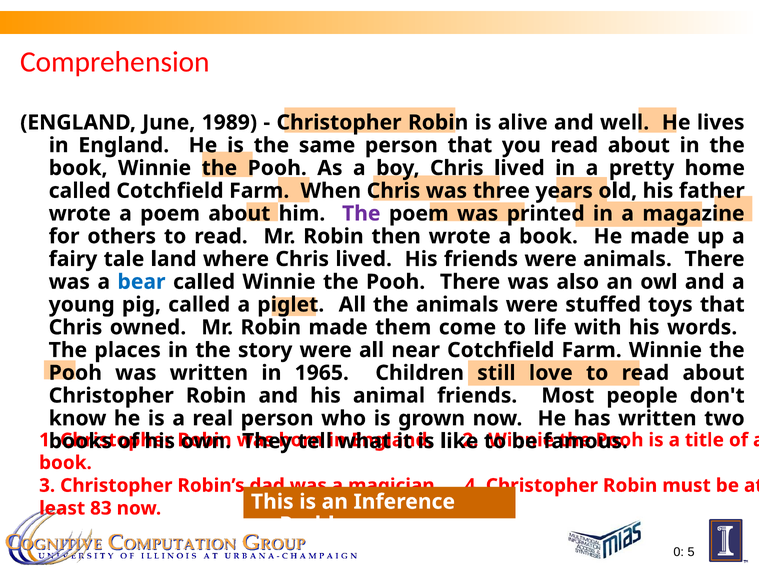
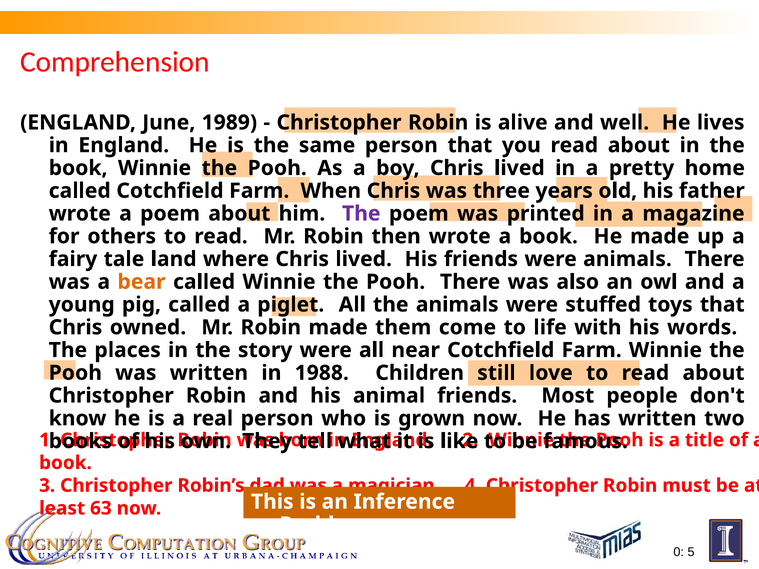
bear colour: blue -> orange (142, 282)
1965: 1965 -> 1988 (322, 373)
83: 83 -> 63 (101, 509)
